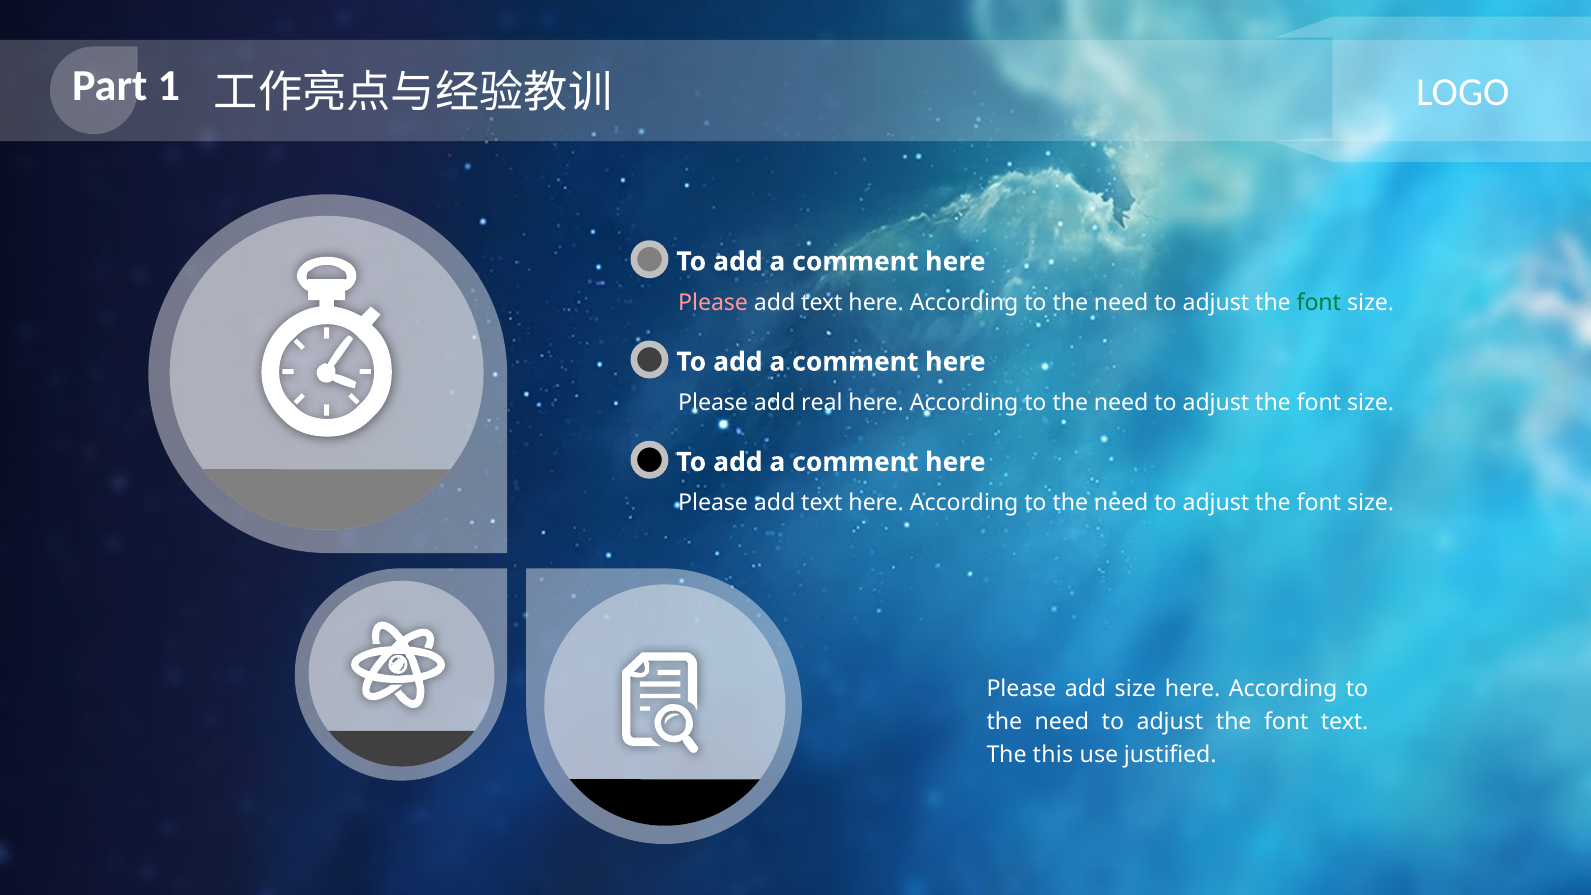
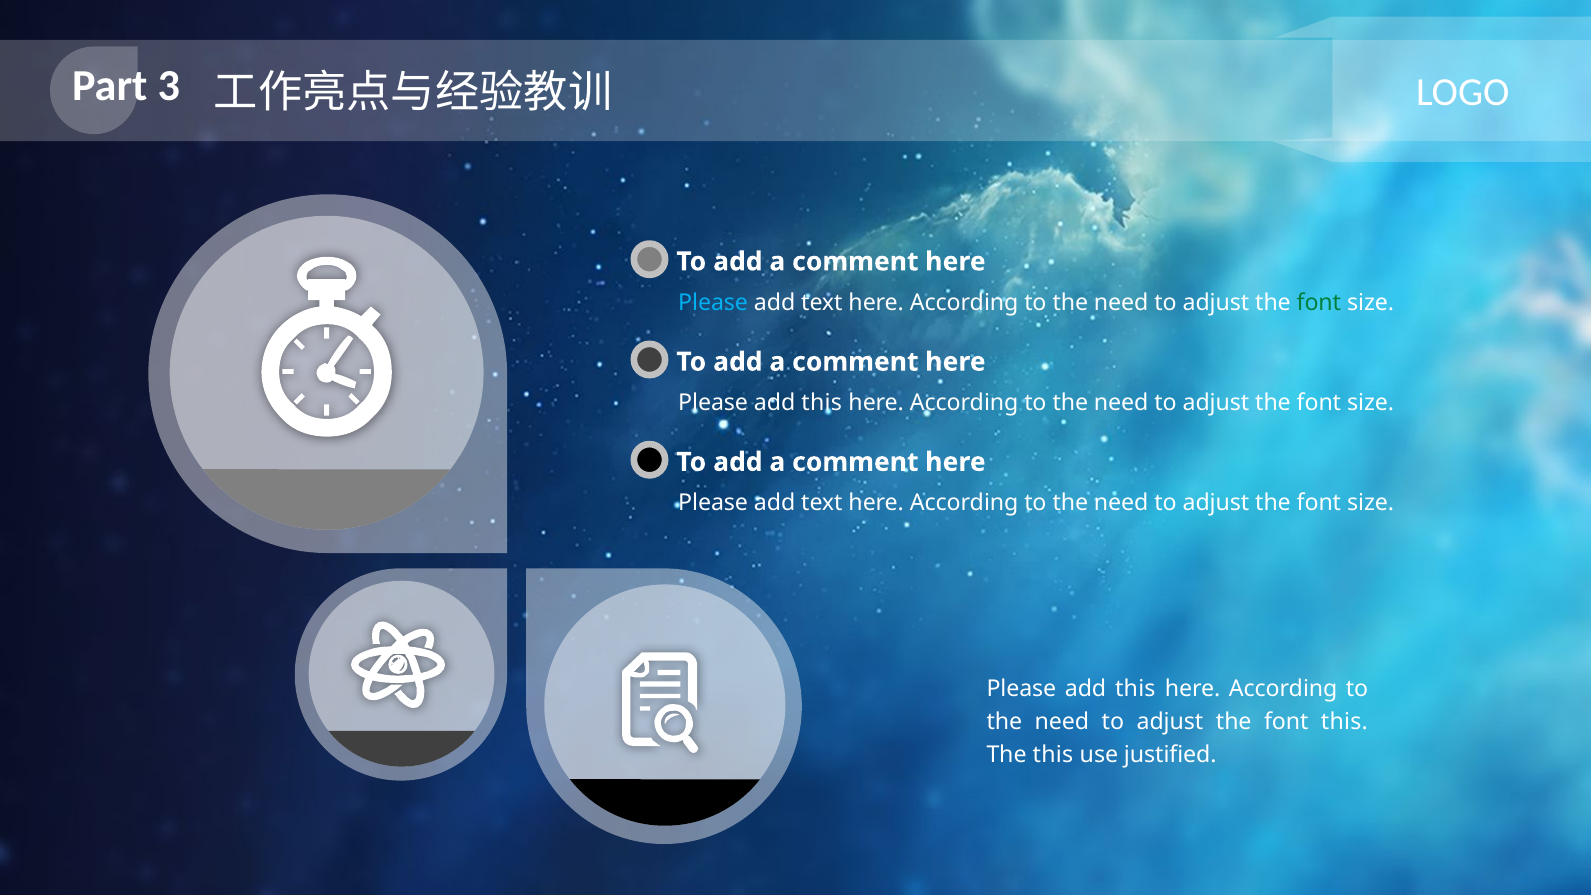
1: 1 -> 3 (169, 86)
Please colour: pink -> light blue (713, 303)
real: real -> this (822, 403)
size: size -> this (1135, 689)
font text: text -> this (1344, 722)
